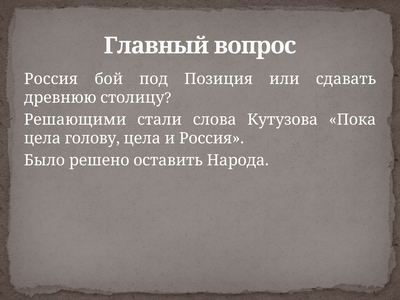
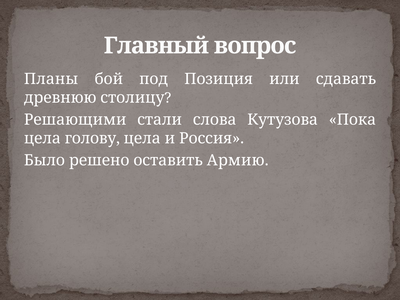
Россия: Россия -> Планы (51, 79)
Народа: Народа -> Армию (238, 160)
